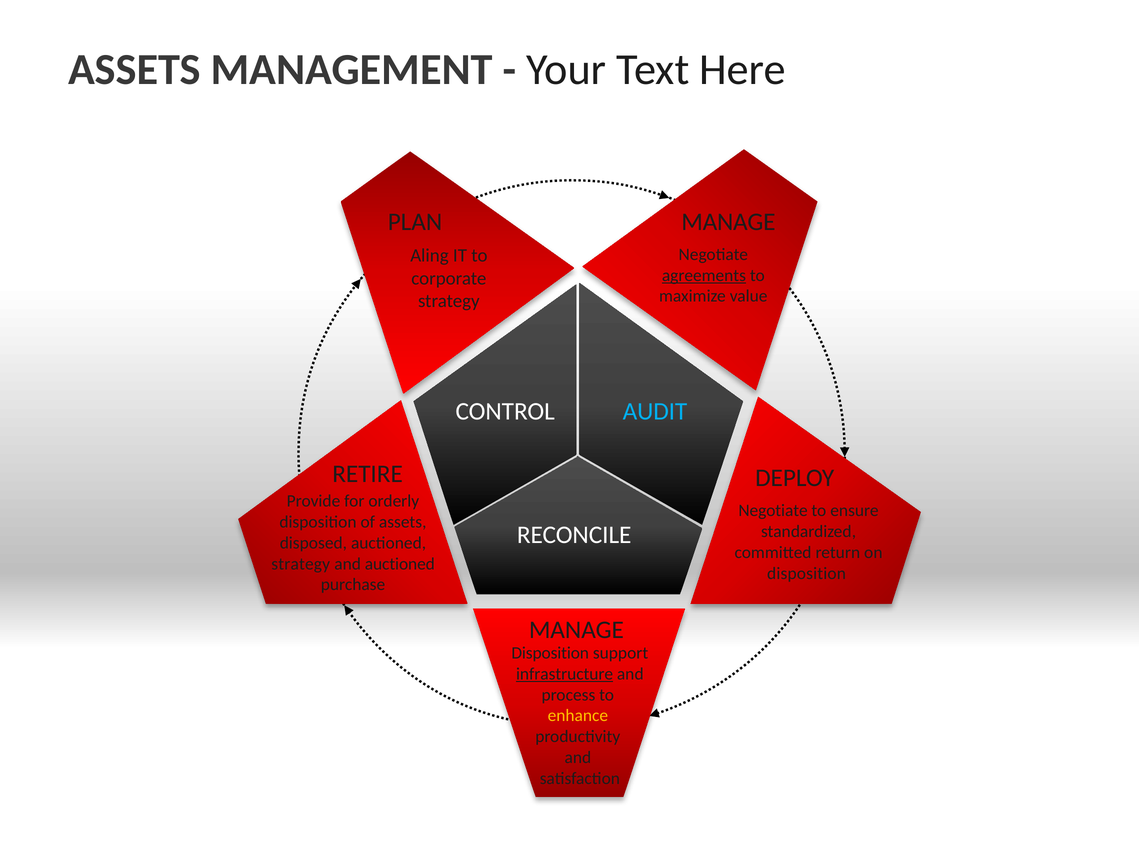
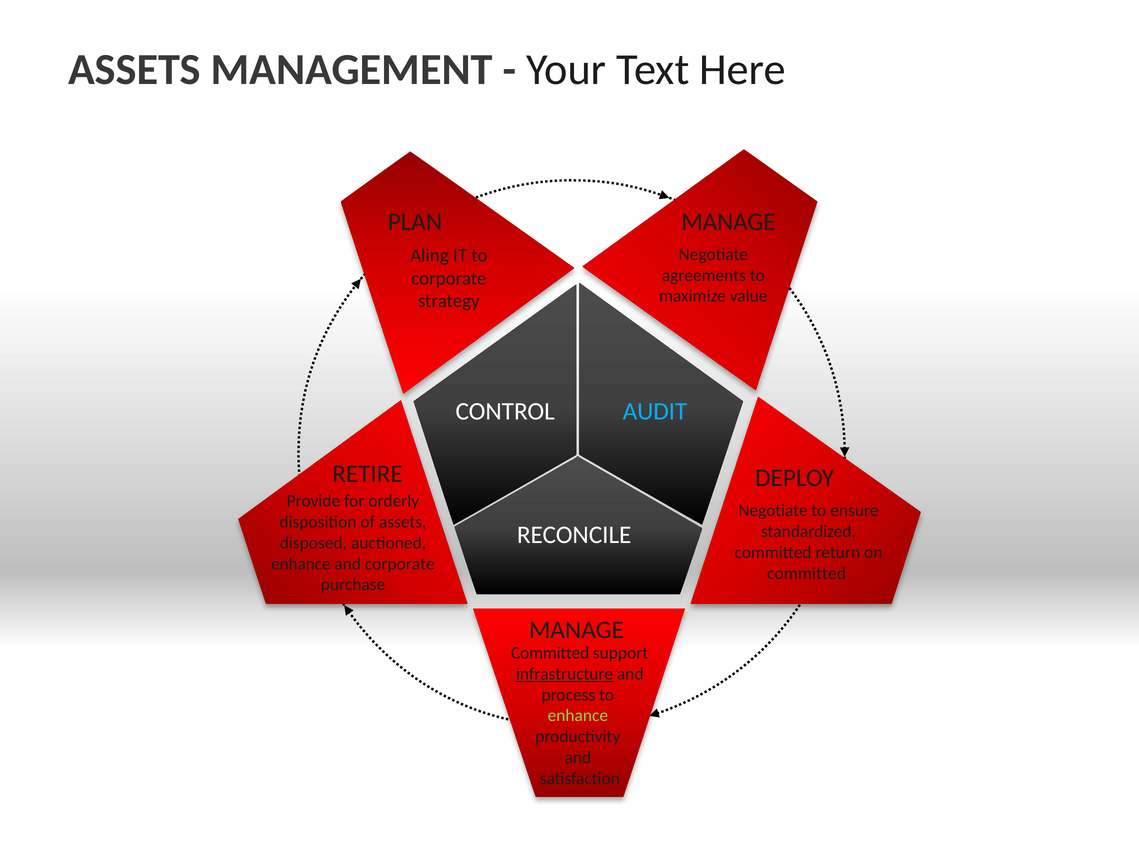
agreements underline: present -> none (704, 275)
strategy: strategy -> enhance (301, 564)
and auctioned: auctioned -> corporate (400, 564)
disposition: disposition -> committed (807, 573)
Disposition: Disposition -> Committed (550, 653)
enhance colour: yellow -> light green (578, 716)
